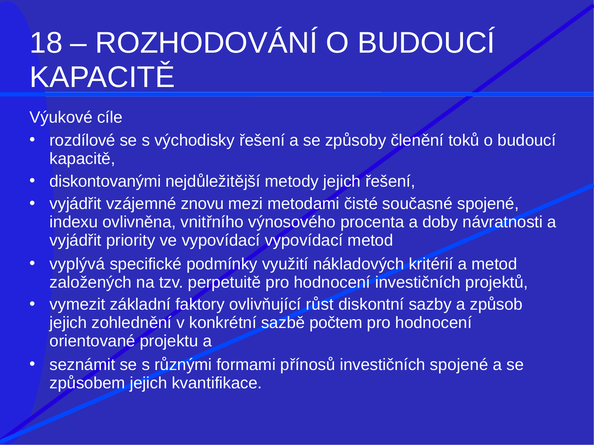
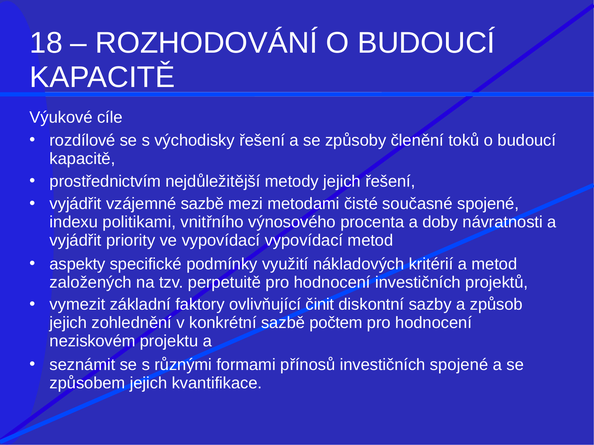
diskontovanými: diskontovanými -> prostřednictvím (105, 182)
vzájemné znovu: znovu -> sazbě (202, 204)
ovlivněna: ovlivněna -> politikami (139, 222)
vyplývá: vyplývá -> aspekty (78, 264)
růst: růst -> činit (320, 305)
orientované: orientované -> neziskovém (93, 341)
